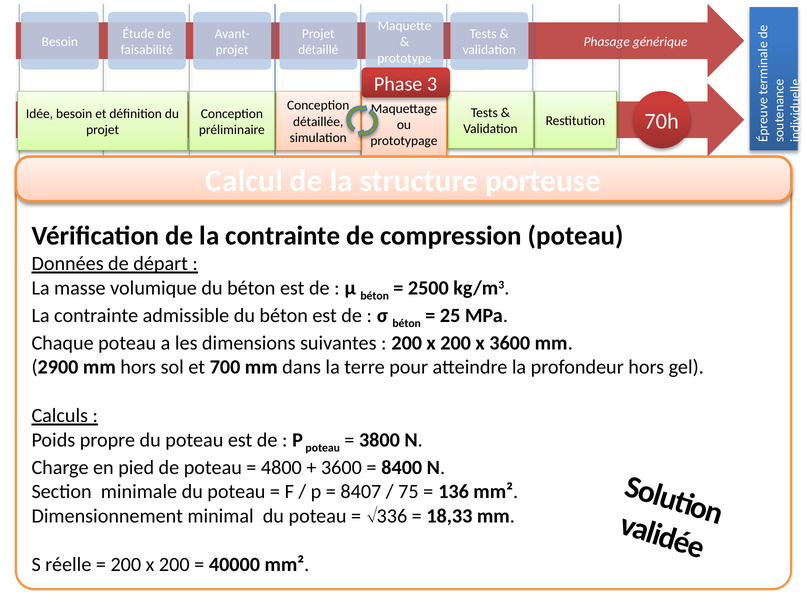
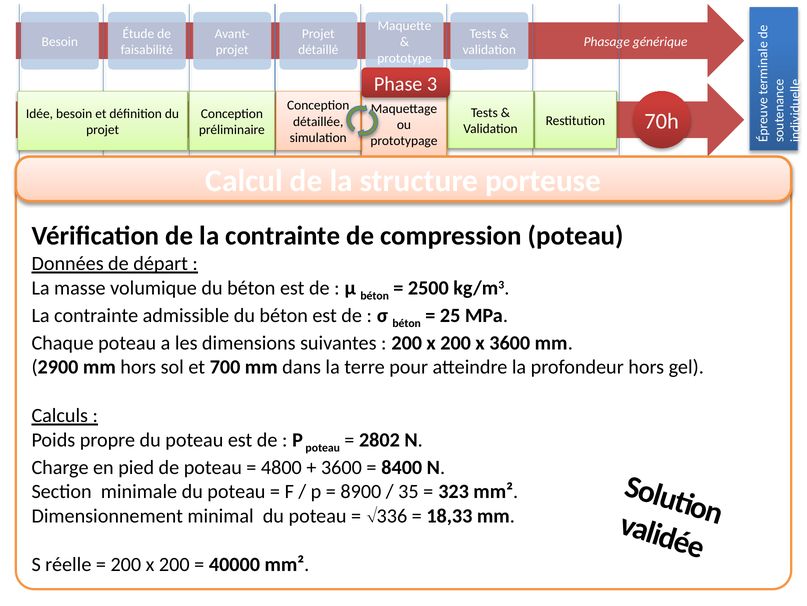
3800: 3800 -> 2802 (379, 439)
8407: 8407 -> 8900 (361, 491)
75: 75 -> 35 (408, 491)
136: 136 -> 323 (454, 491)
